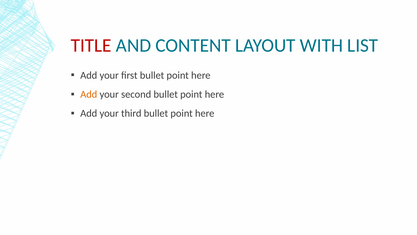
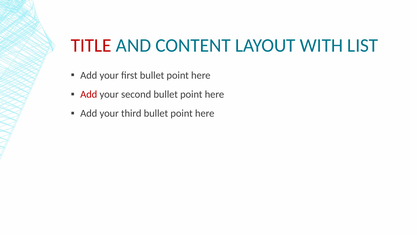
Add colour: orange -> red (89, 94)
